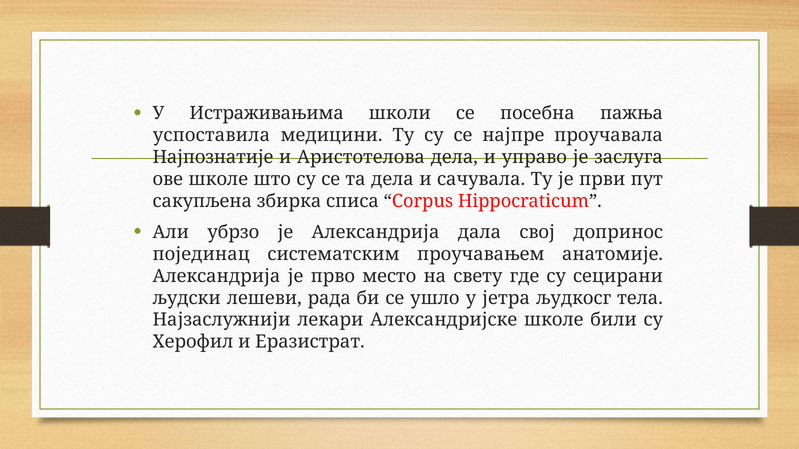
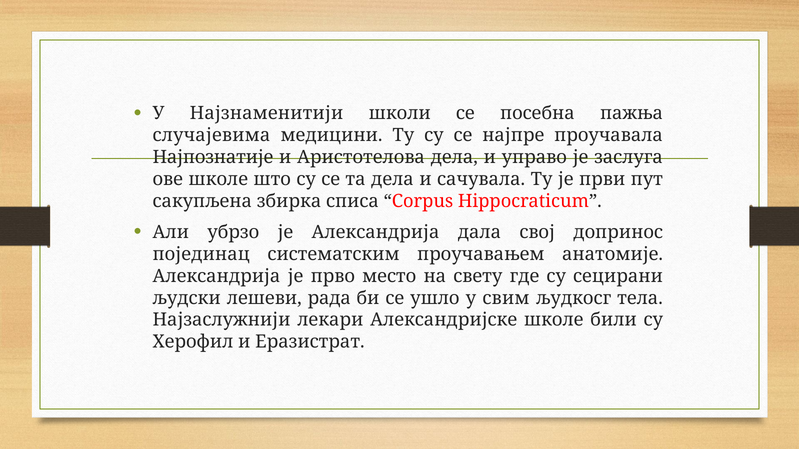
Истраживањима: Истраживањима -> Најзнаменитији (267, 114)
успоставила: успоставила -> случајевима (211, 136)
јетра: јетра -> свим (506, 298)
